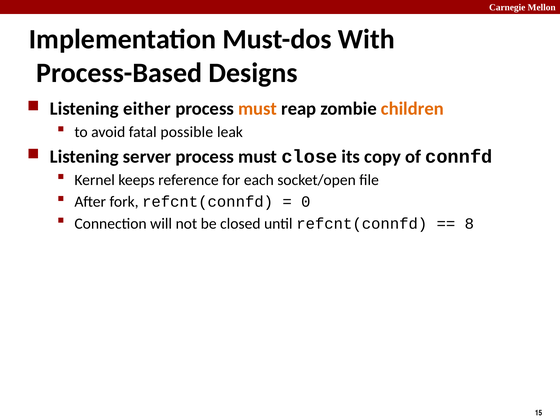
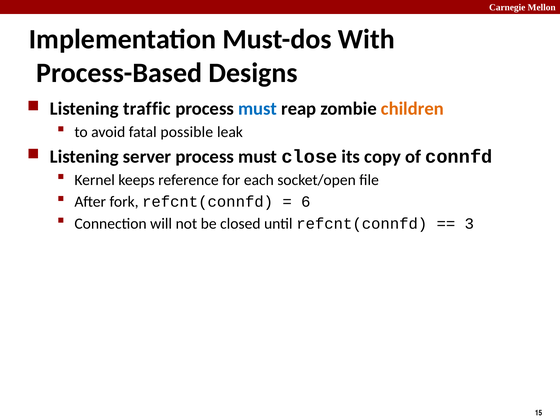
either: either -> traffic (147, 109)
must colour: orange -> blue (258, 109)
0: 0 -> 6 (306, 202)
8: 8 -> 3 (469, 224)
